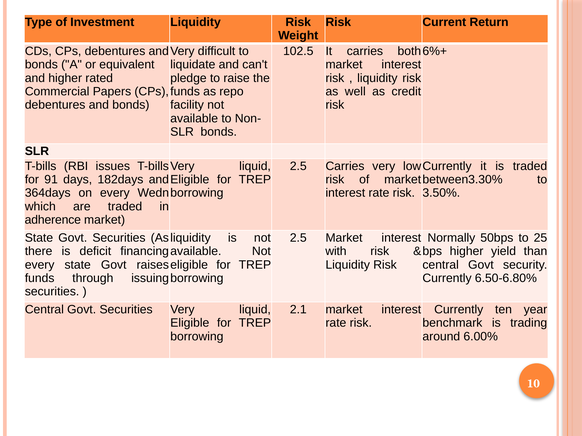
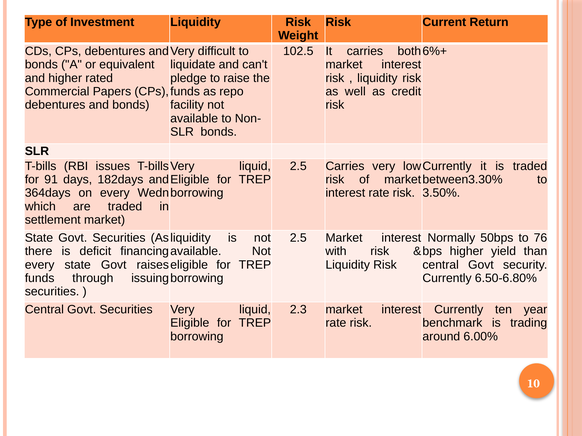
adherence: adherence -> settlement (53, 220)
25: 25 -> 76 (540, 238)
2.1: 2.1 -> 2.3 (298, 310)
